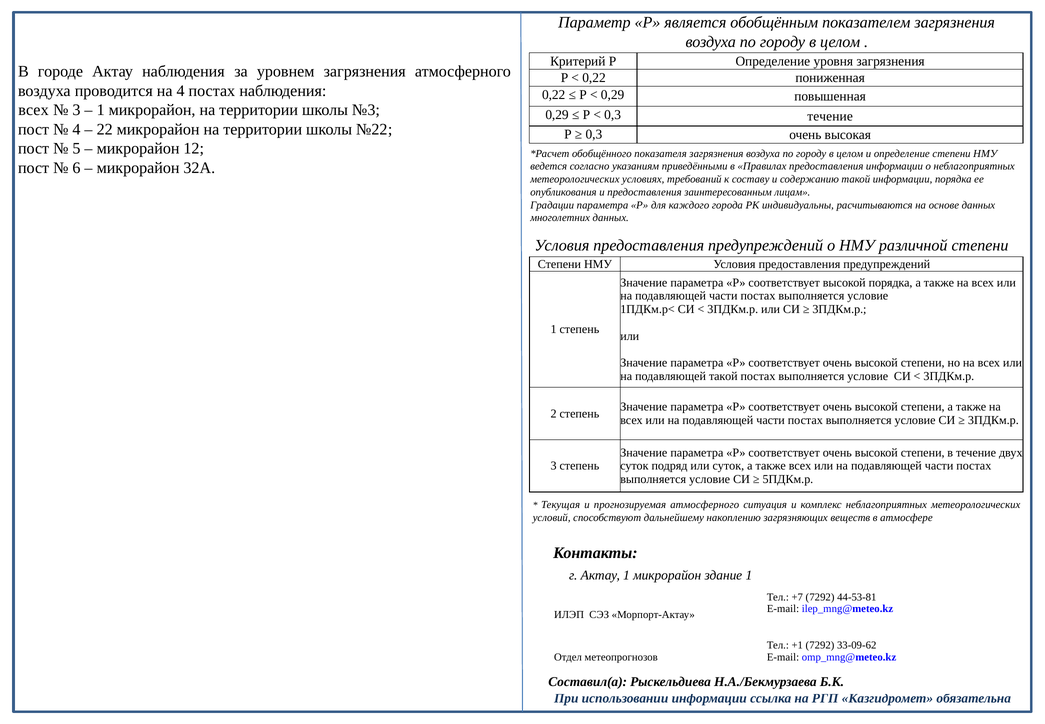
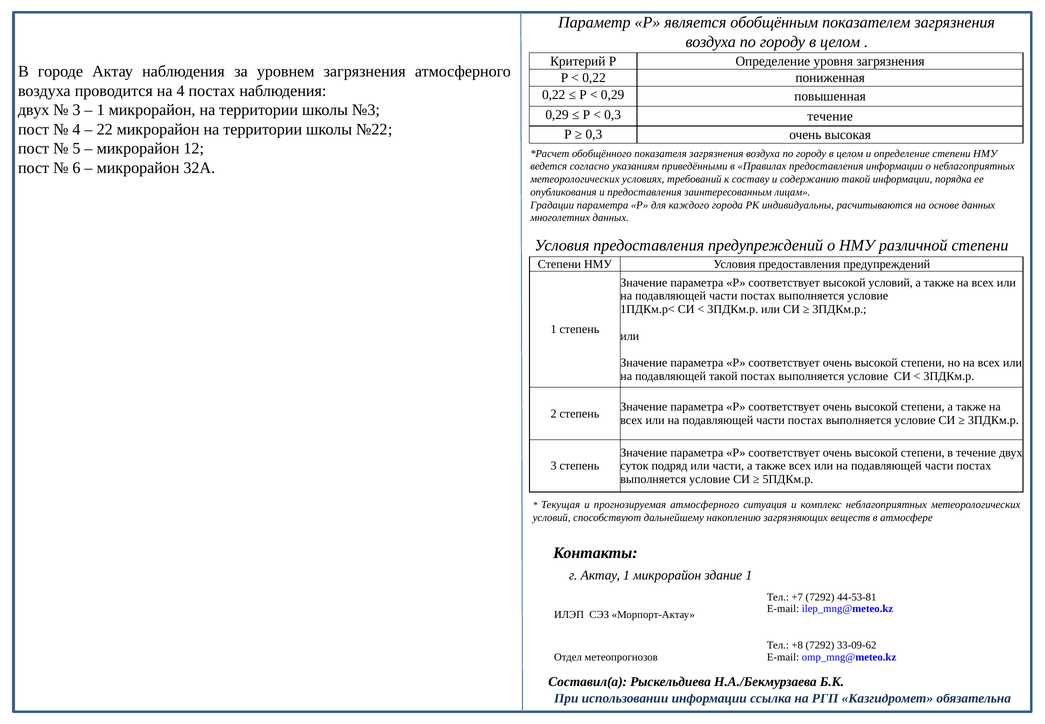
всех: всех -> двух (34, 110)
высокой порядка: порядка -> условий (891, 282)
или суток: суток -> части (728, 466)
+1: +1 -> +8 (797, 645)
